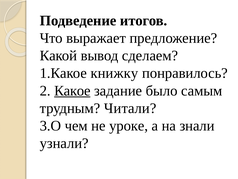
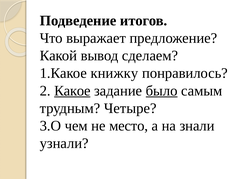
было underline: none -> present (162, 90)
Читали: Читали -> Четыре (130, 108)
уроке: уроке -> место (129, 125)
